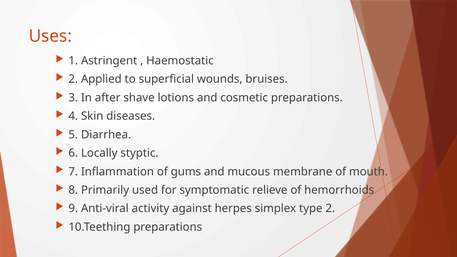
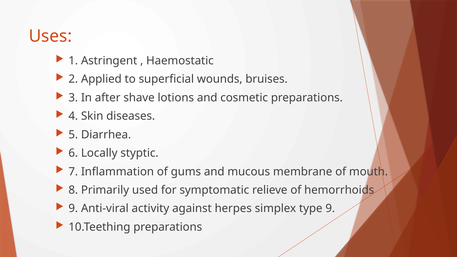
type 2: 2 -> 9 (330, 209)
